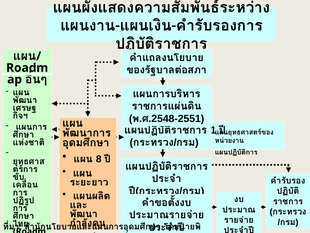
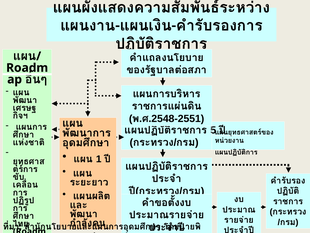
1: 1 -> 5 (213, 130)
8: 8 -> 1 (99, 159)
